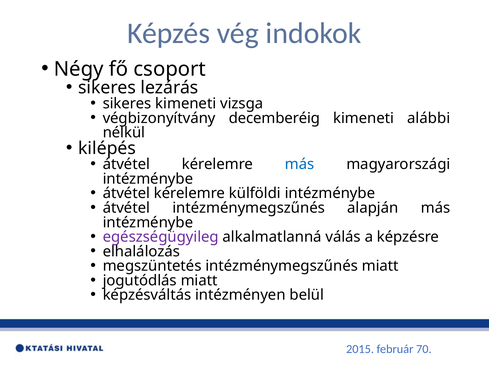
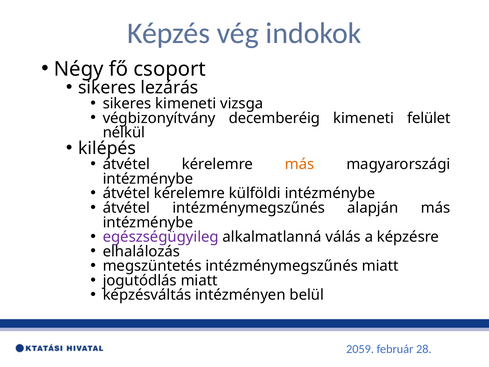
alábbi: alábbi -> felület (429, 118)
más colour: blue -> orange (300, 164)
2015: 2015 -> 2059 (360, 349)
70: 70 -> 28 (424, 349)
